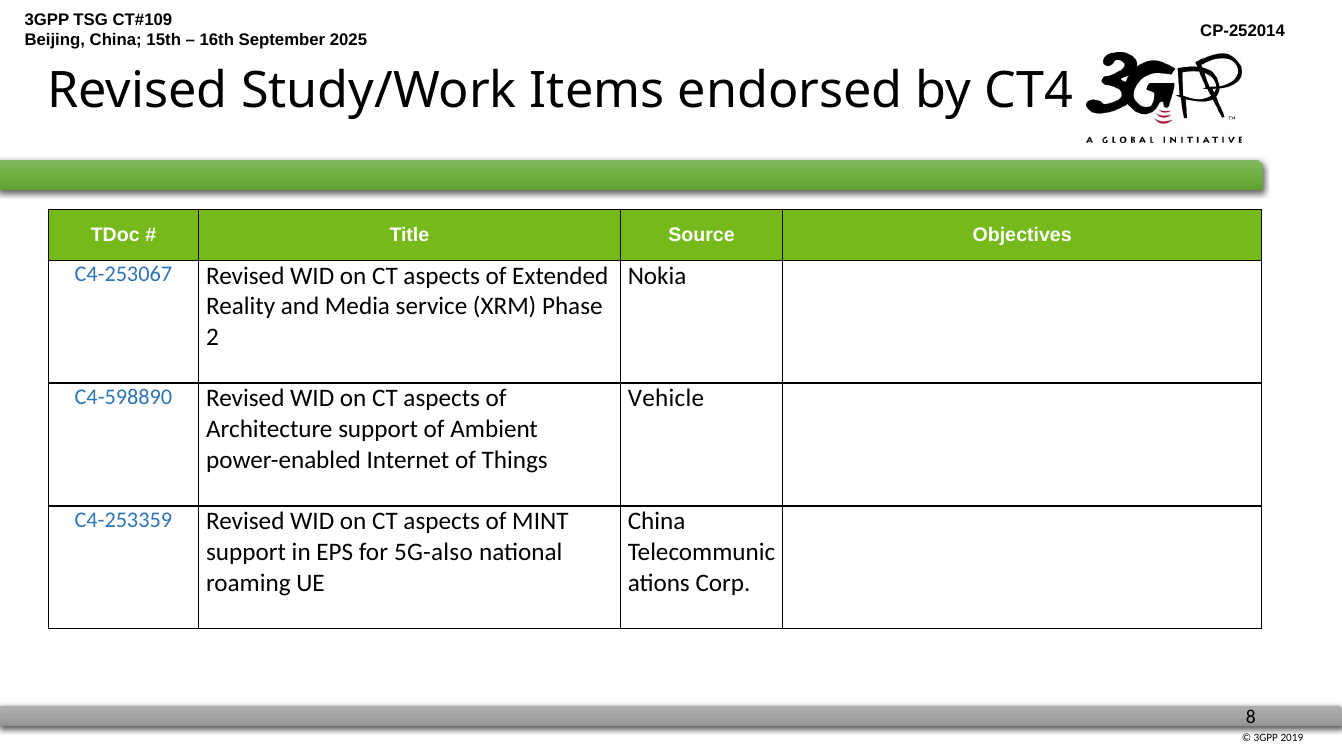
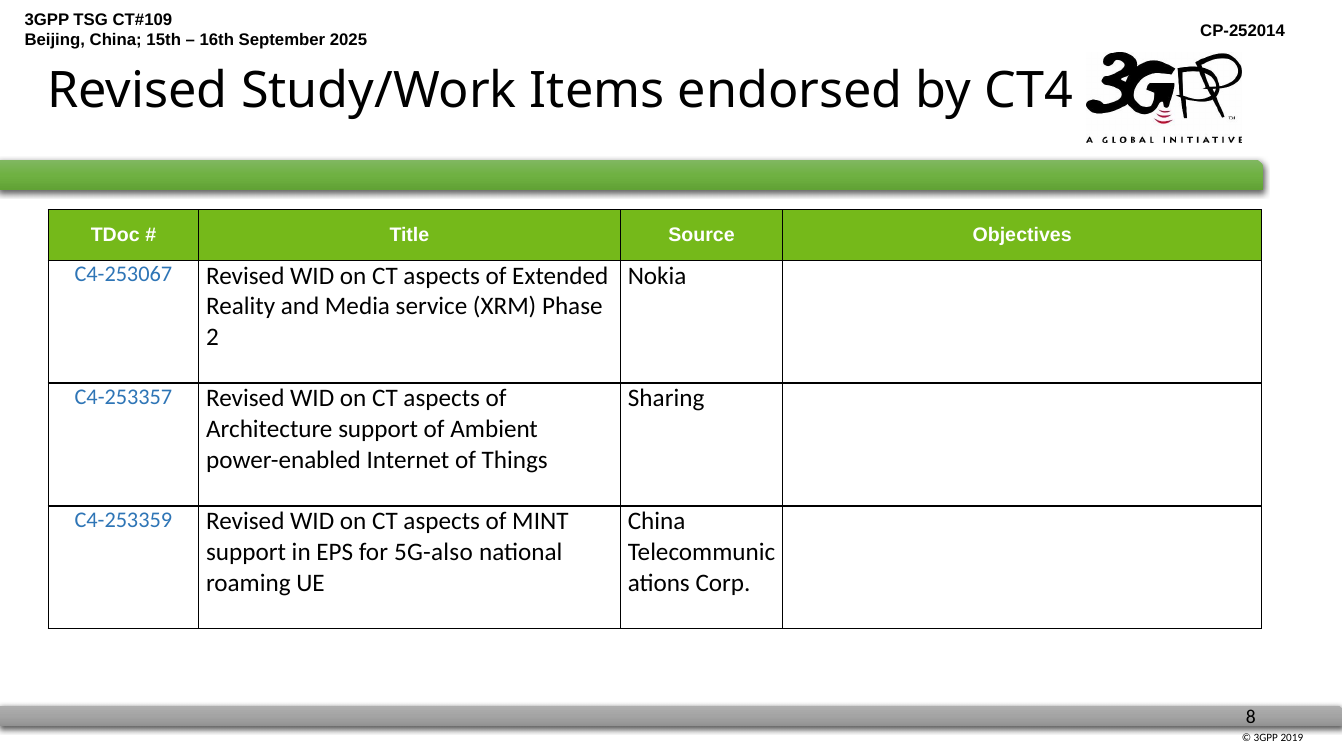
C4-598890: C4-598890 -> C4-253357 (123, 397)
Vehicle: Vehicle -> Sharing (666, 399)
